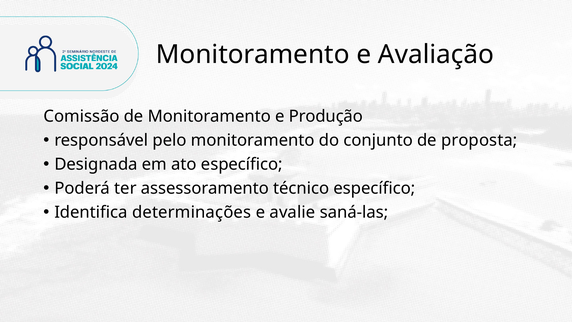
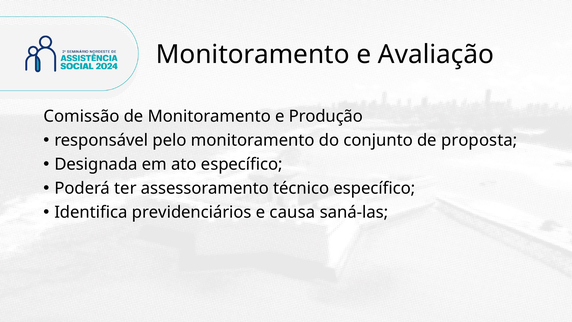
determinações: determinações -> previdenciários (192, 212)
avalie: avalie -> causa (292, 212)
